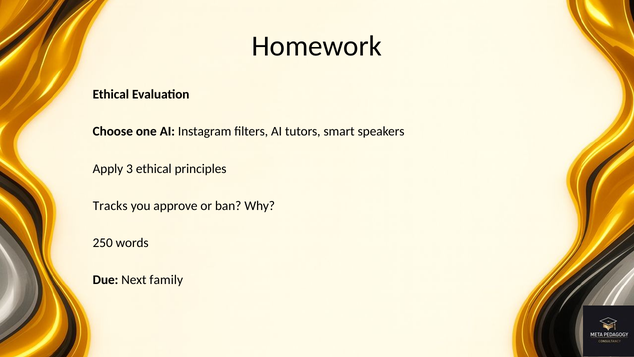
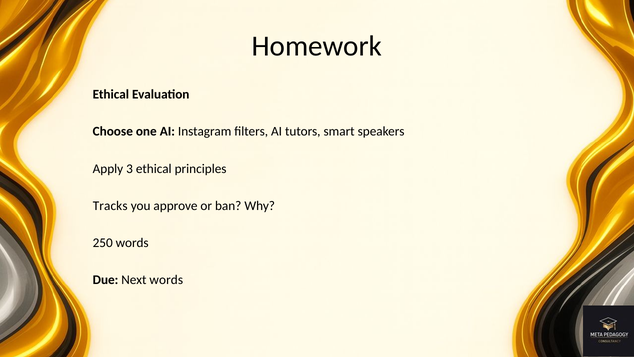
Next family: family -> words (166, 280)
